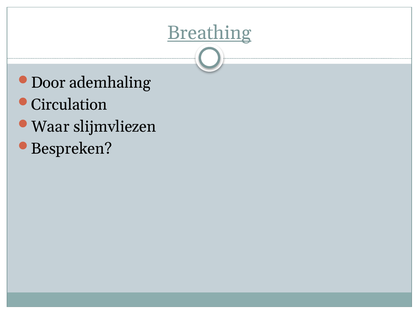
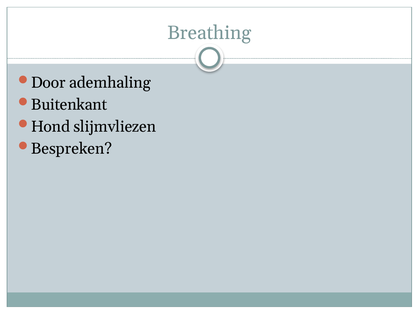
Breathing underline: present -> none (209, 33)
Circulation: Circulation -> Buitenkant (69, 105)
Waar: Waar -> Hond (51, 127)
